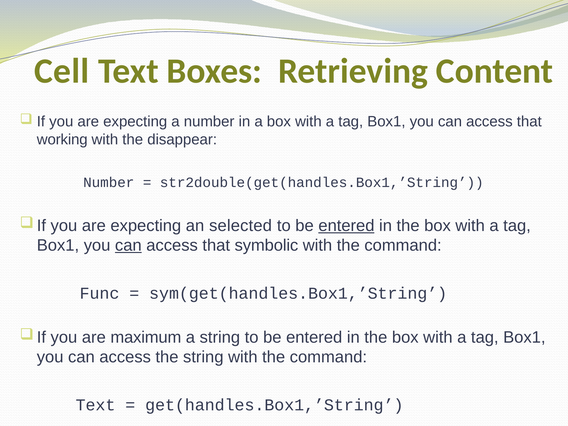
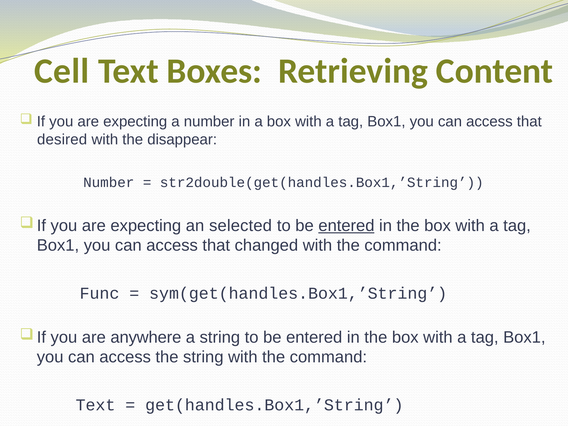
working: working -> desired (62, 140)
can underline: present -> none (128, 245)
symbolic: symbolic -> changed (266, 245)
maximum: maximum -> anywhere (146, 337)
